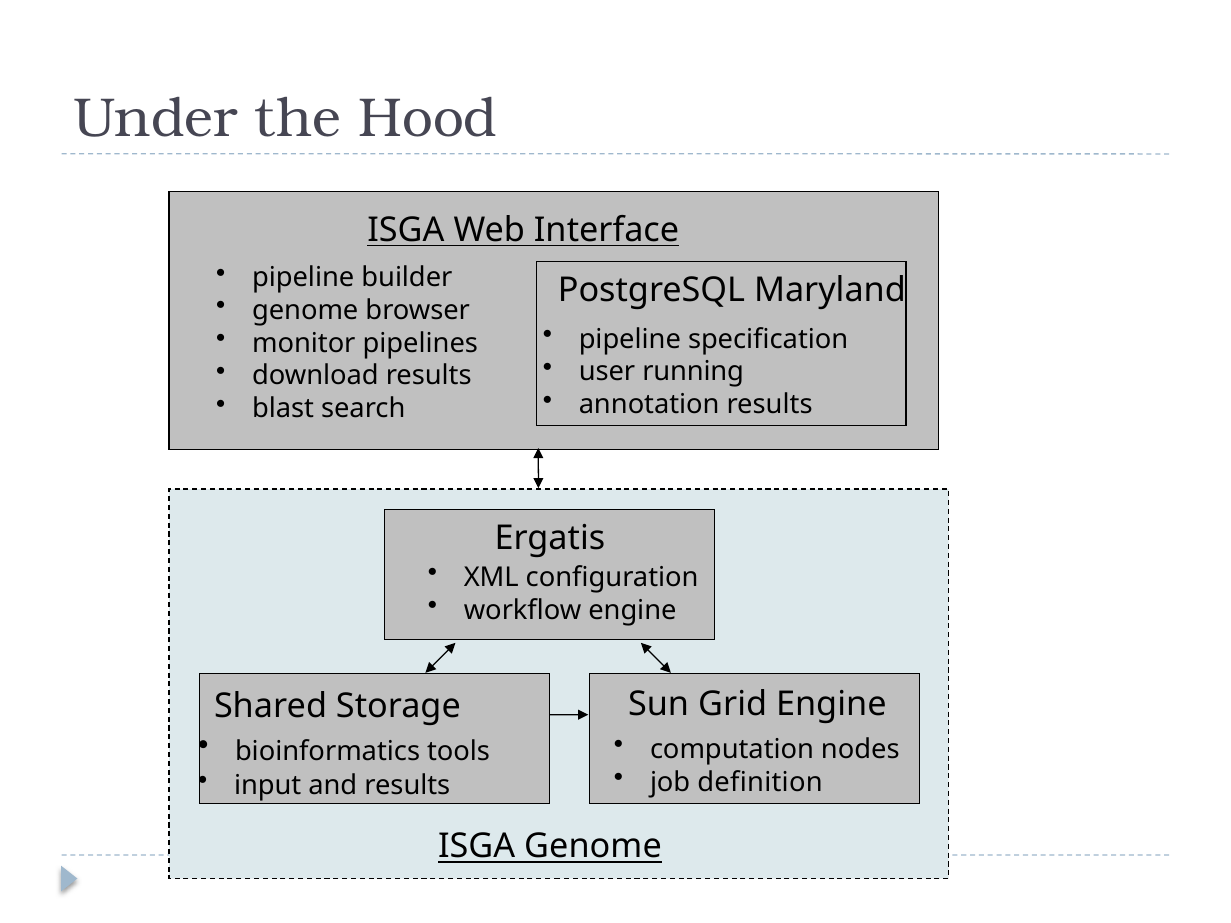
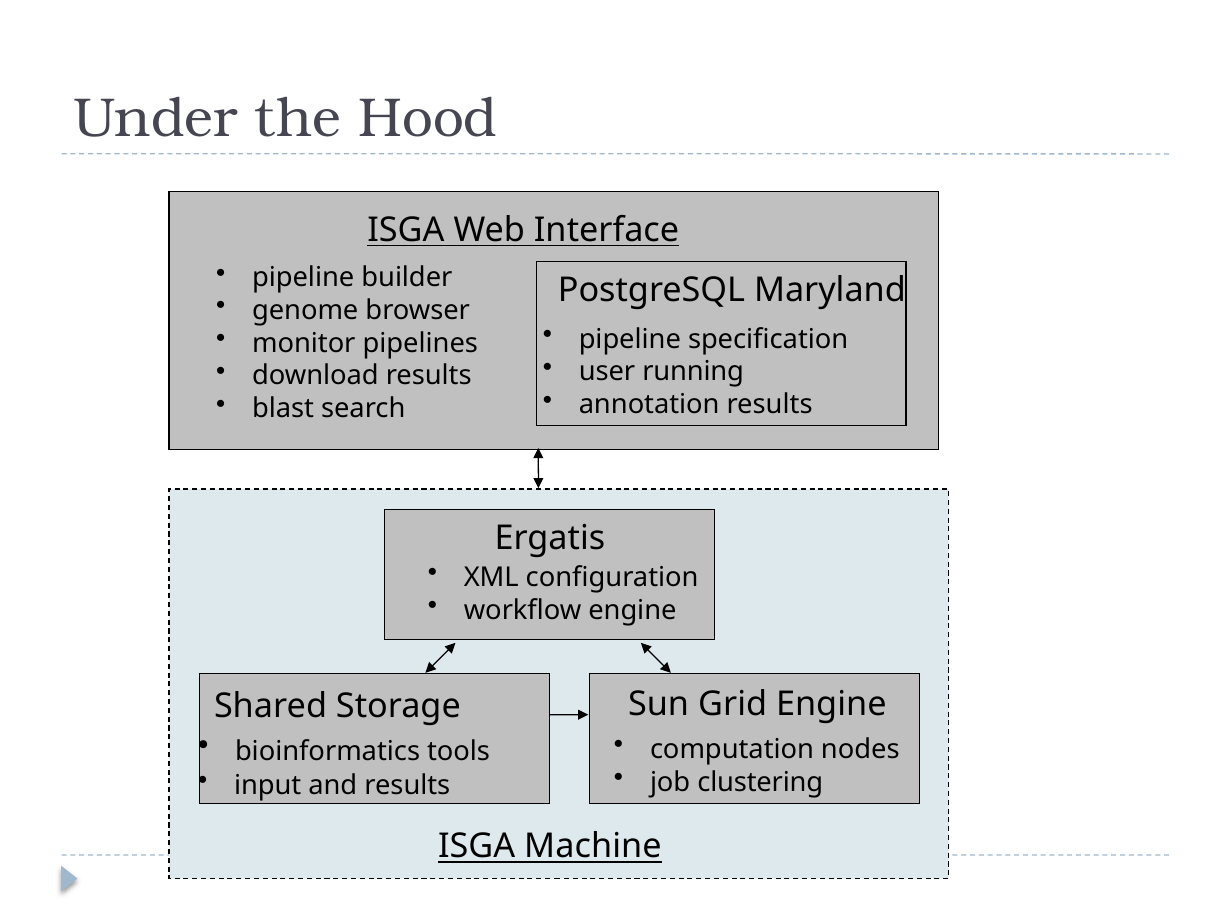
definition: definition -> clustering (760, 782)
ISGA Genome: Genome -> Machine (593, 846)
